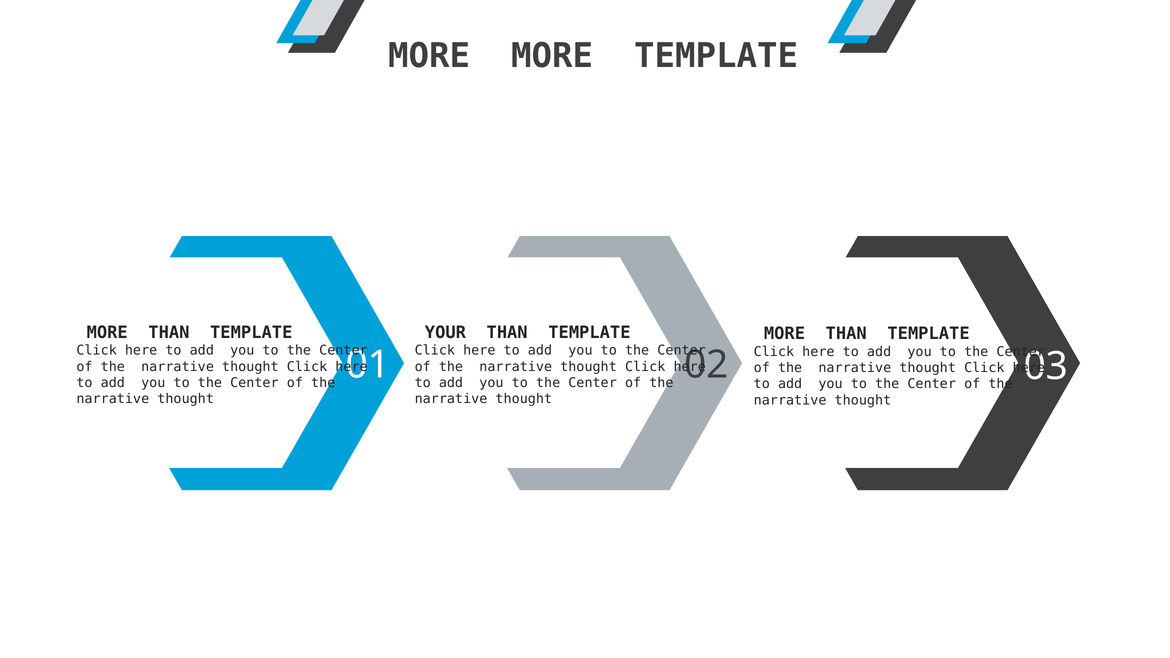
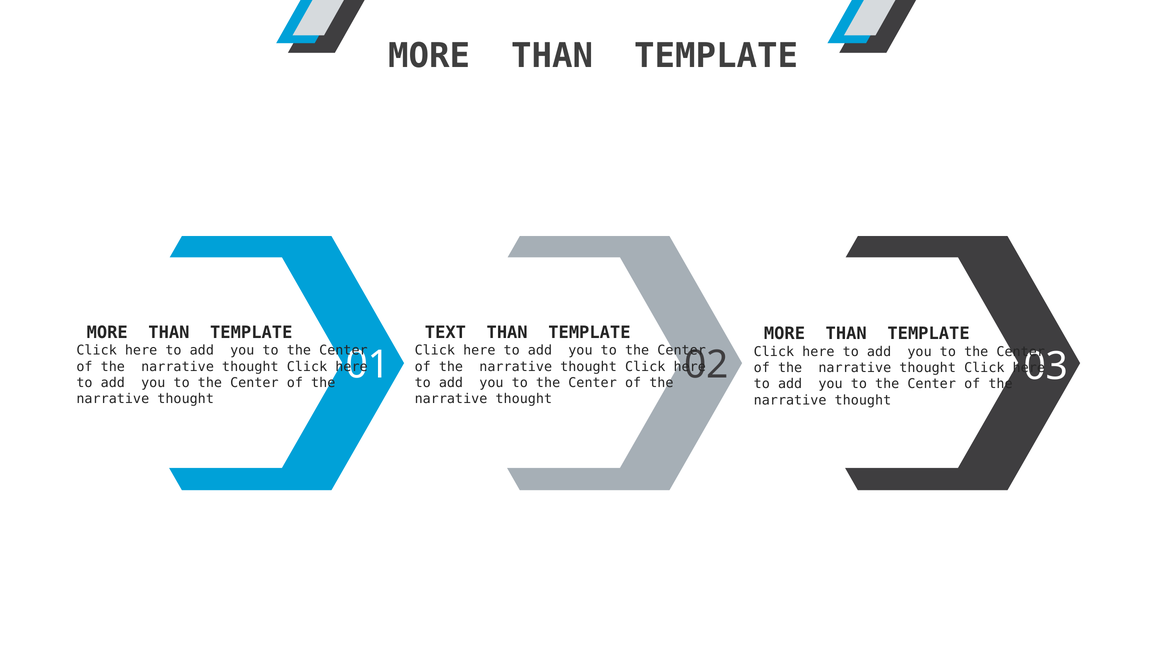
MORE: MORE -> THAN (552, 56)
YOUR: YOUR -> TEXT (445, 333)
